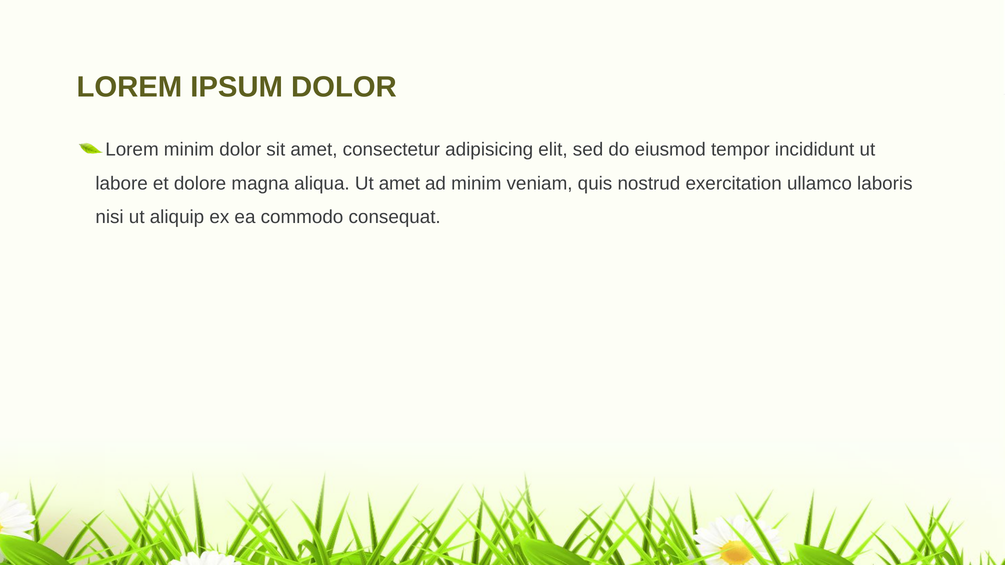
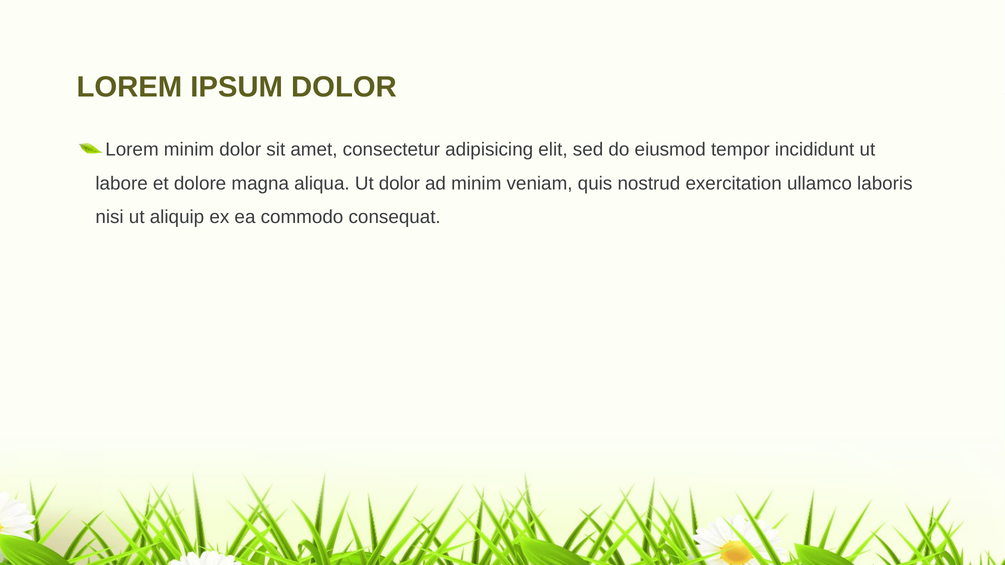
Ut amet: amet -> dolor (399, 183)
